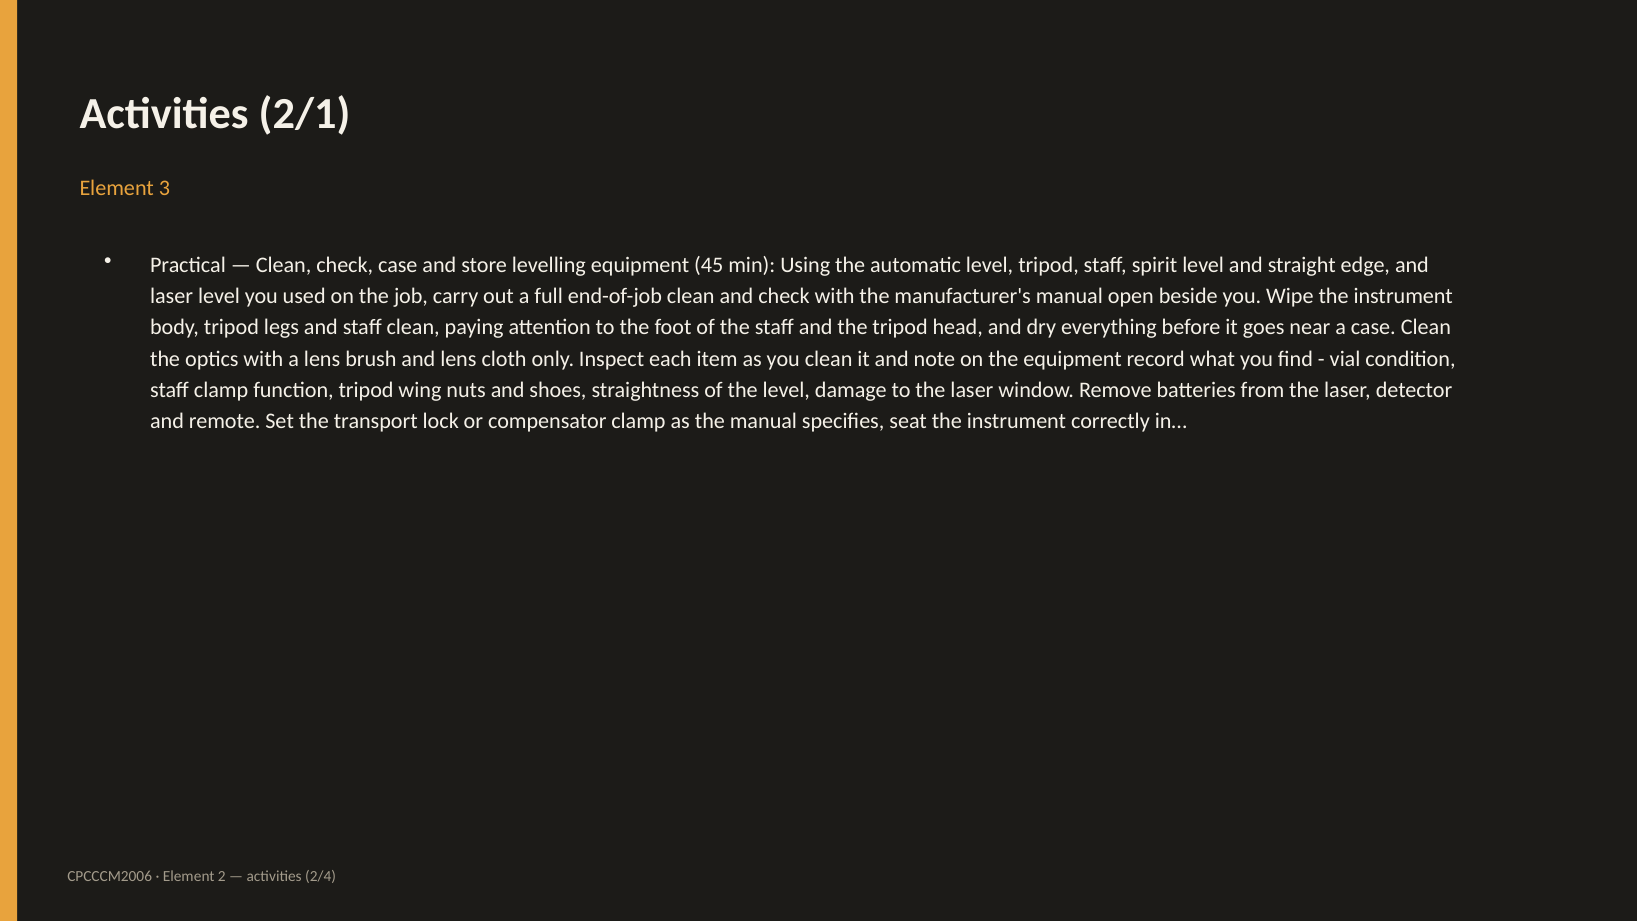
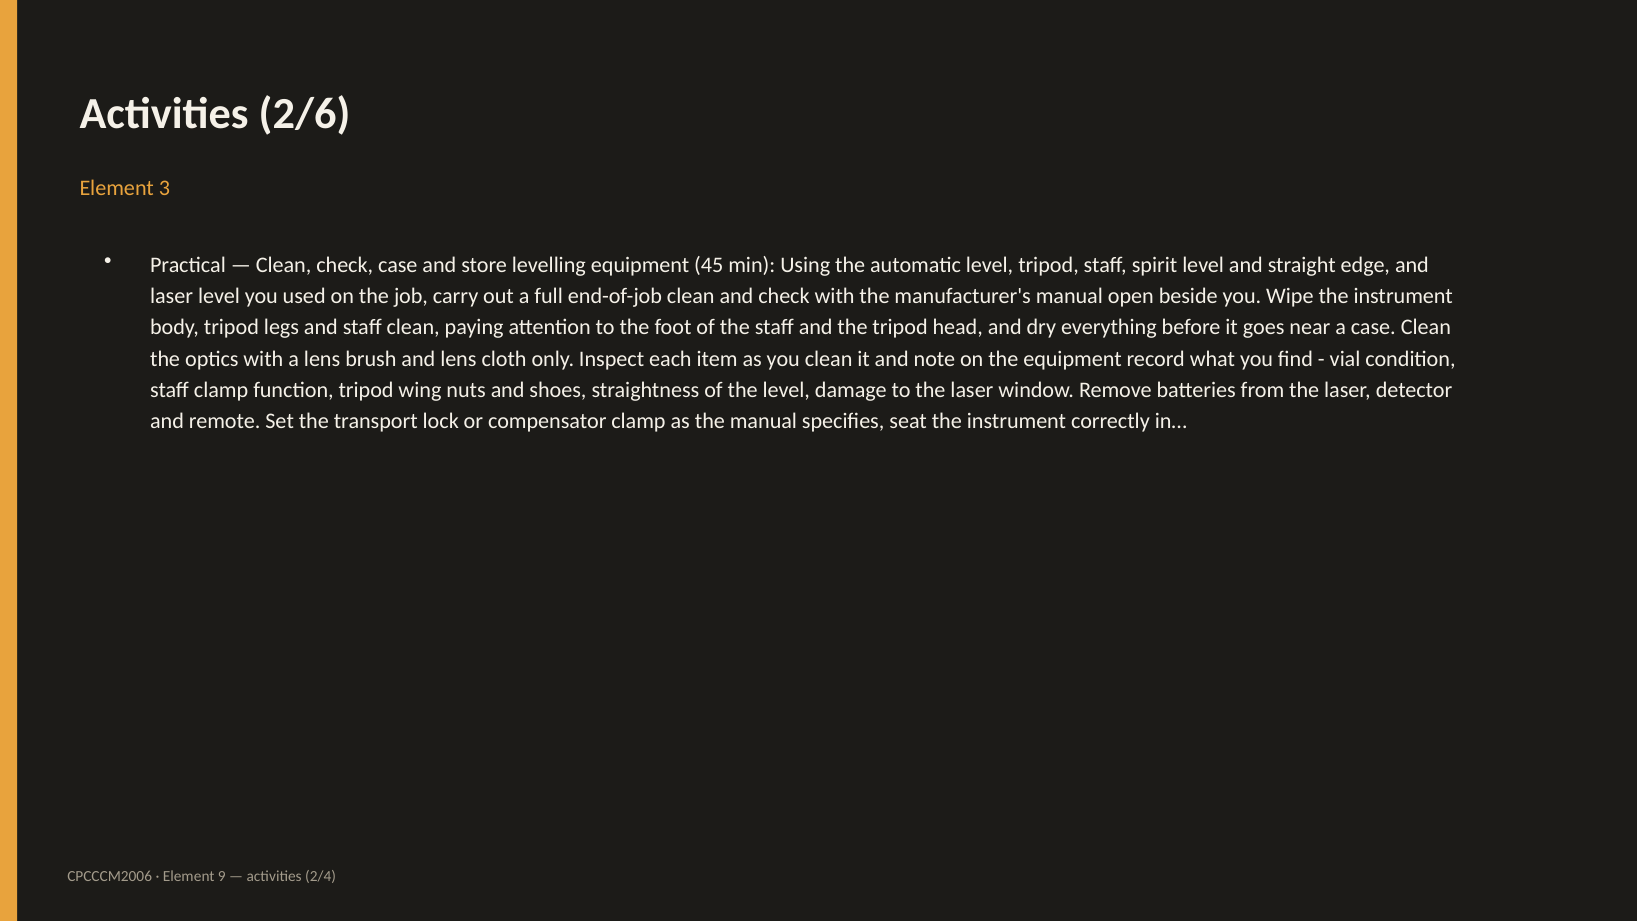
2/1: 2/1 -> 2/6 (305, 114)
2: 2 -> 9 (222, 876)
